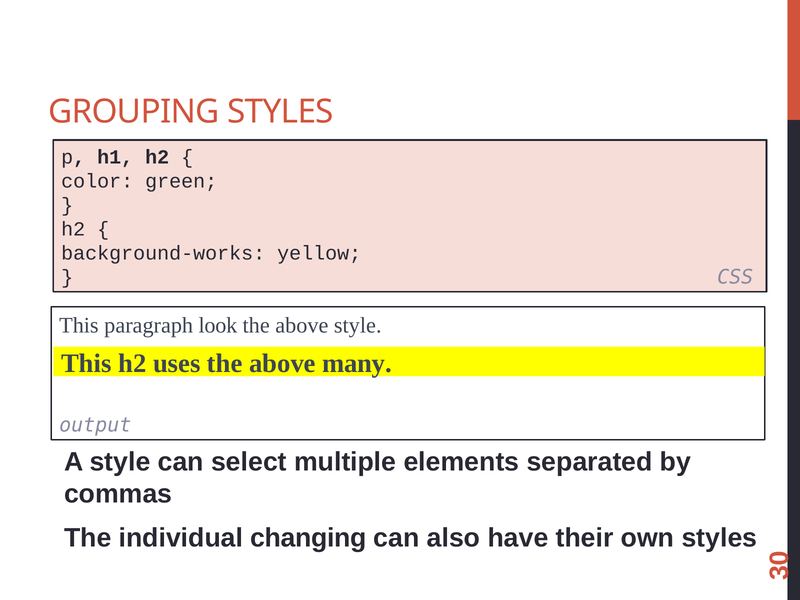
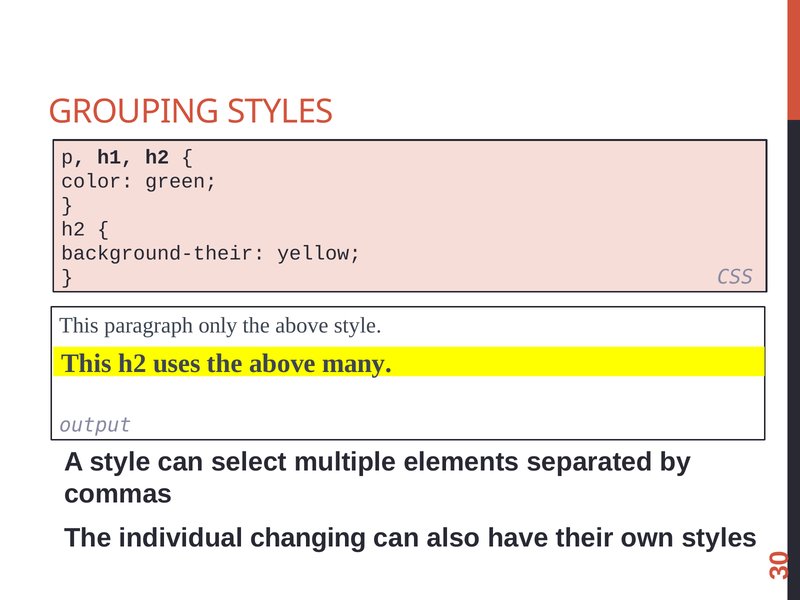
background-works: background-works -> background-their (163, 253)
look: look -> only (218, 325)
